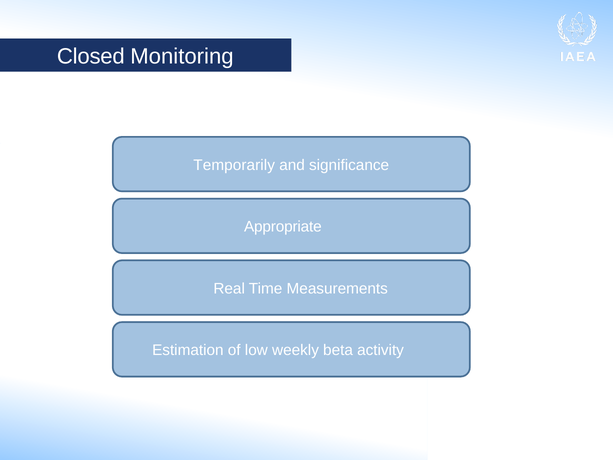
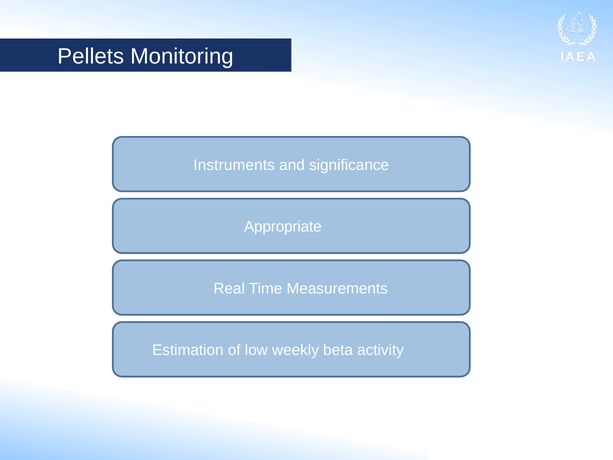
Closed: Closed -> Pellets (91, 57)
Temporarily: Temporarily -> Instruments (234, 165)
